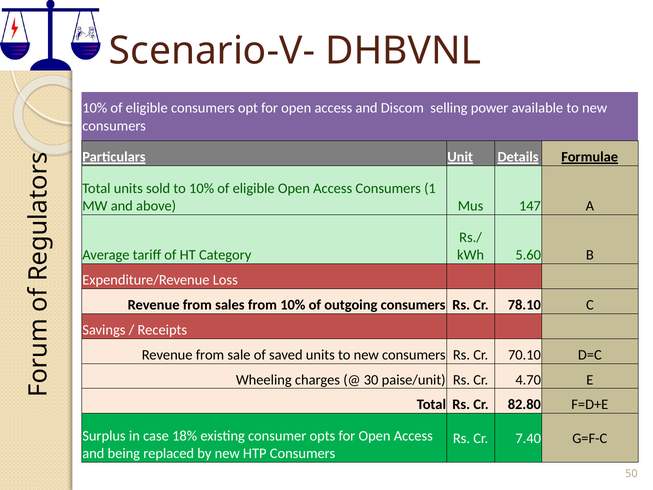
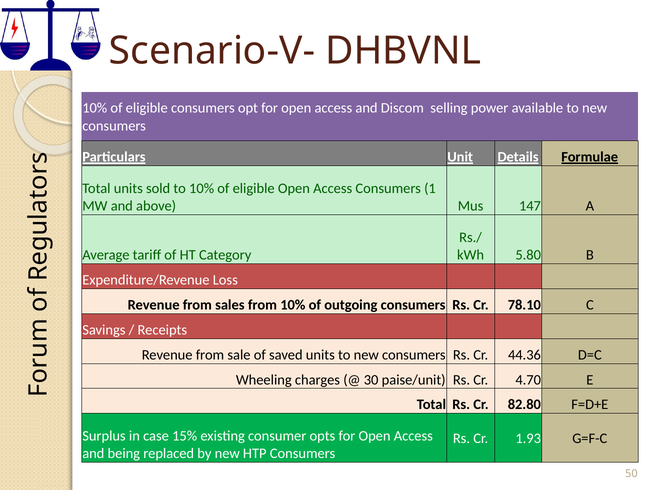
5.60: 5.60 -> 5.80 (528, 255)
70.10: 70.10 -> 44.36 (524, 355)
18%: 18% -> 15% (185, 436)
7.40: 7.40 -> 1.93 (528, 438)
